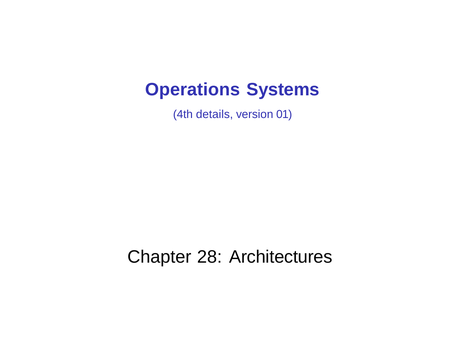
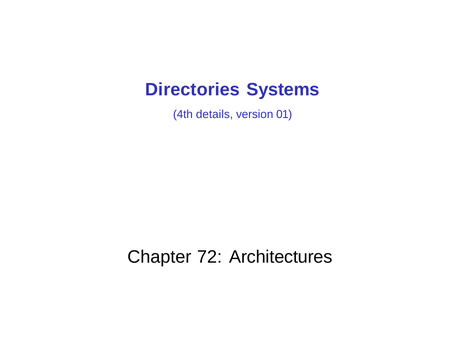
Operations: Operations -> Directories (193, 89)
28: 28 -> 72 (210, 257)
